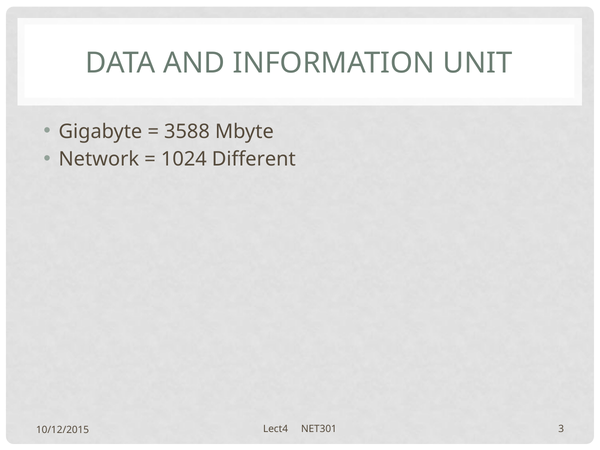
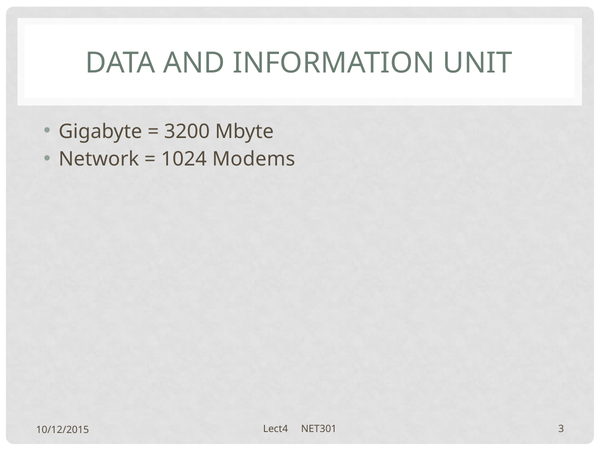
3588: 3588 -> 3200 (187, 131)
Different: Different -> Modems (254, 159)
